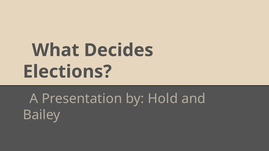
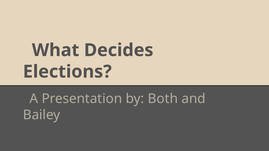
Hold: Hold -> Both (163, 99)
